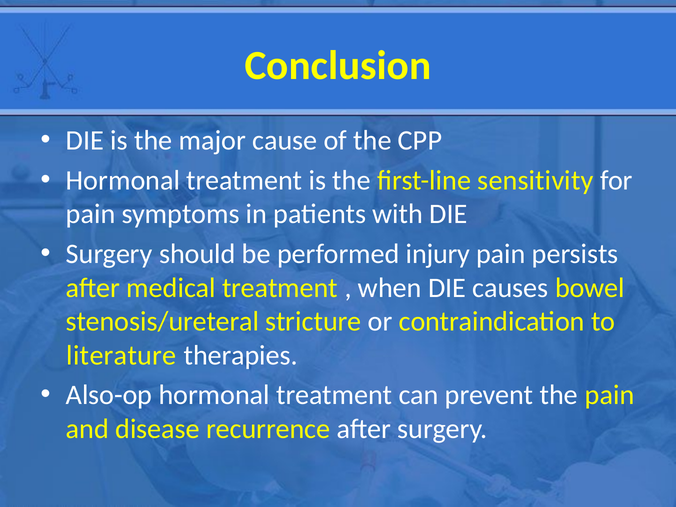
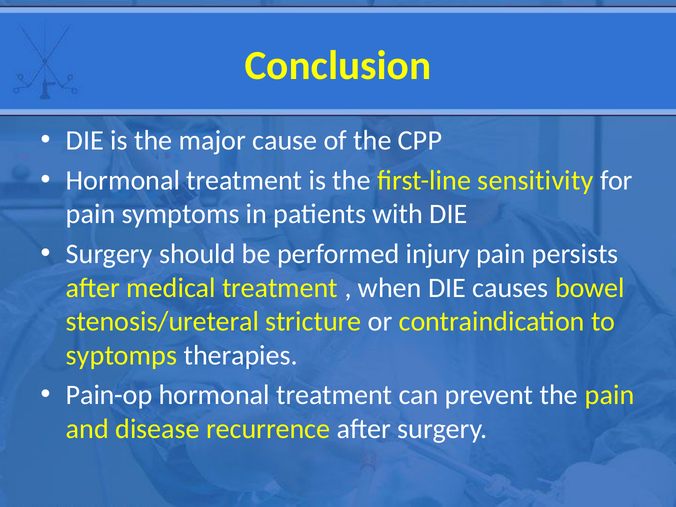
literature: literature -> syptomps (122, 355)
Also-op: Also-op -> Pain-op (109, 395)
